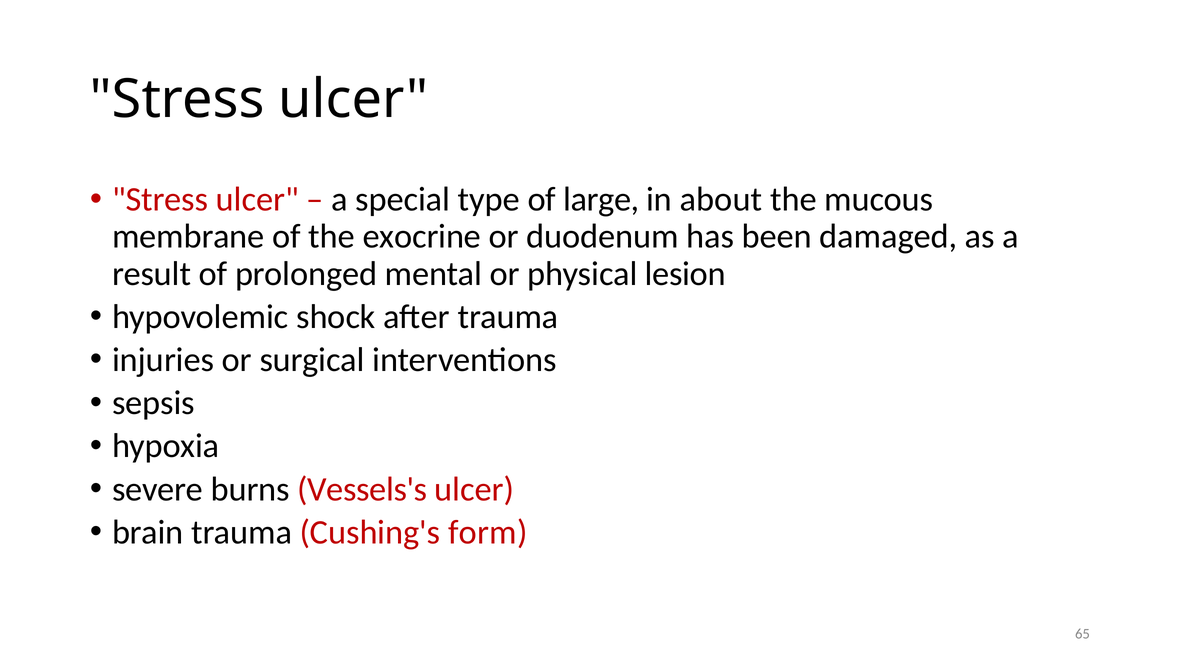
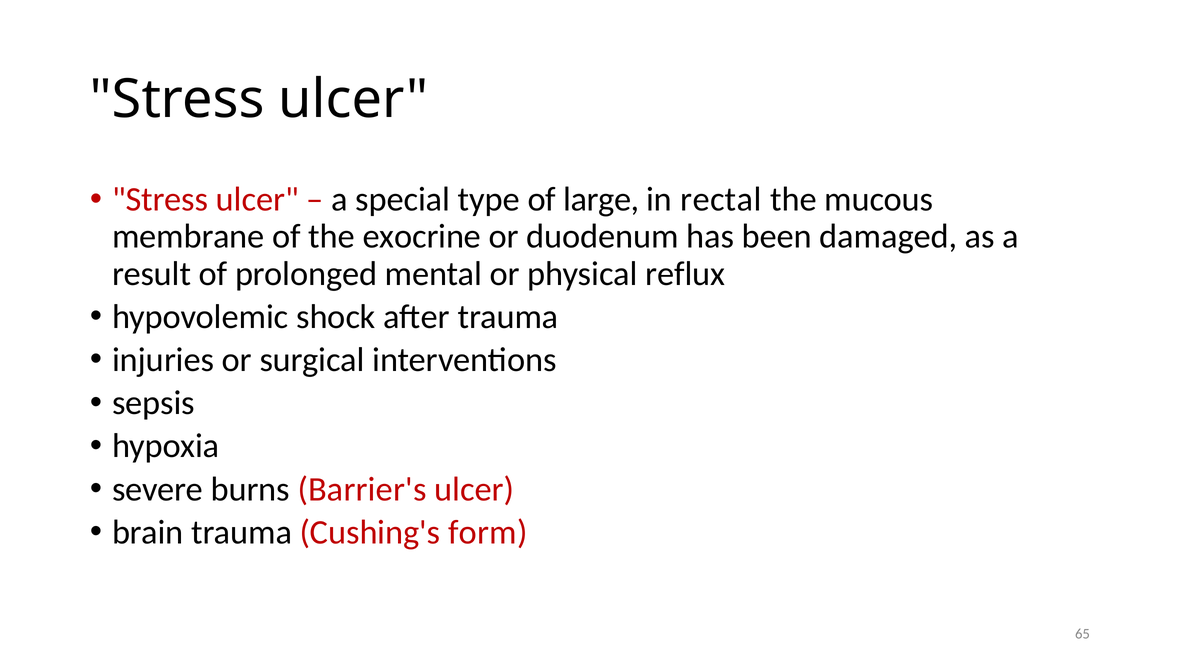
about: about -> rectal (721, 199)
lesion: lesion -> reflux (685, 274)
Vessels's: Vessels's -> Barrier's (362, 489)
